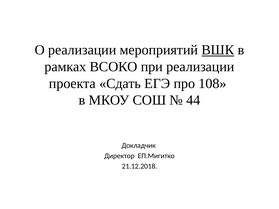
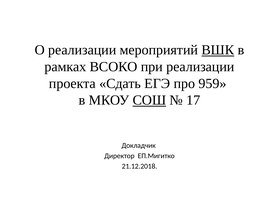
108: 108 -> 959 (212, 84)
СОШ underline: none -> present (149, 100)
44: 44 -> 17 (193, 100)
